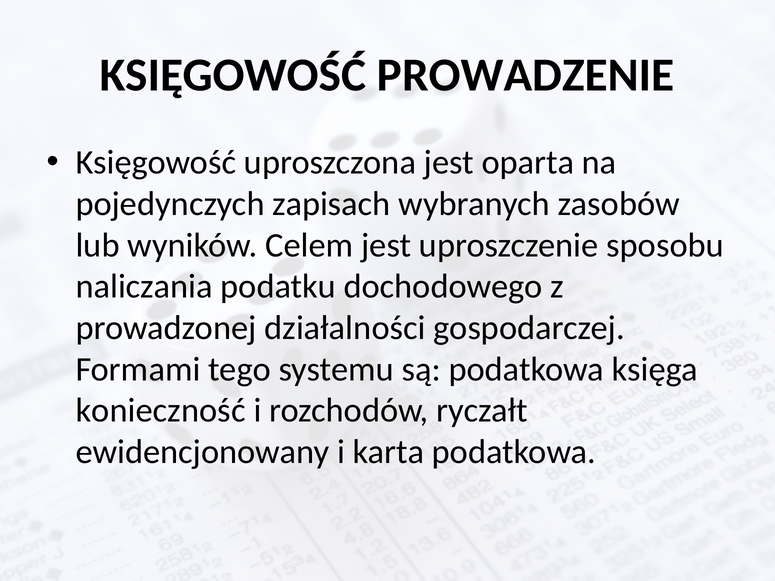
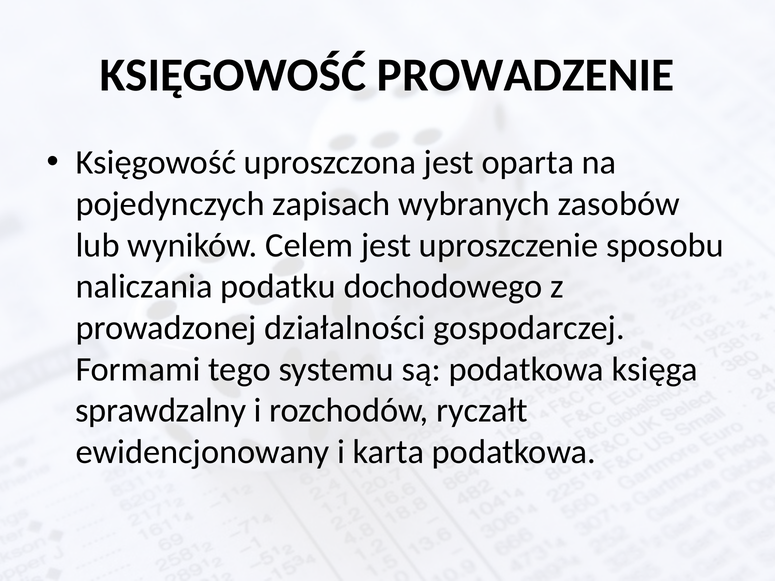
konieczność: konieczność -> sprawdzalny (161, 411)
